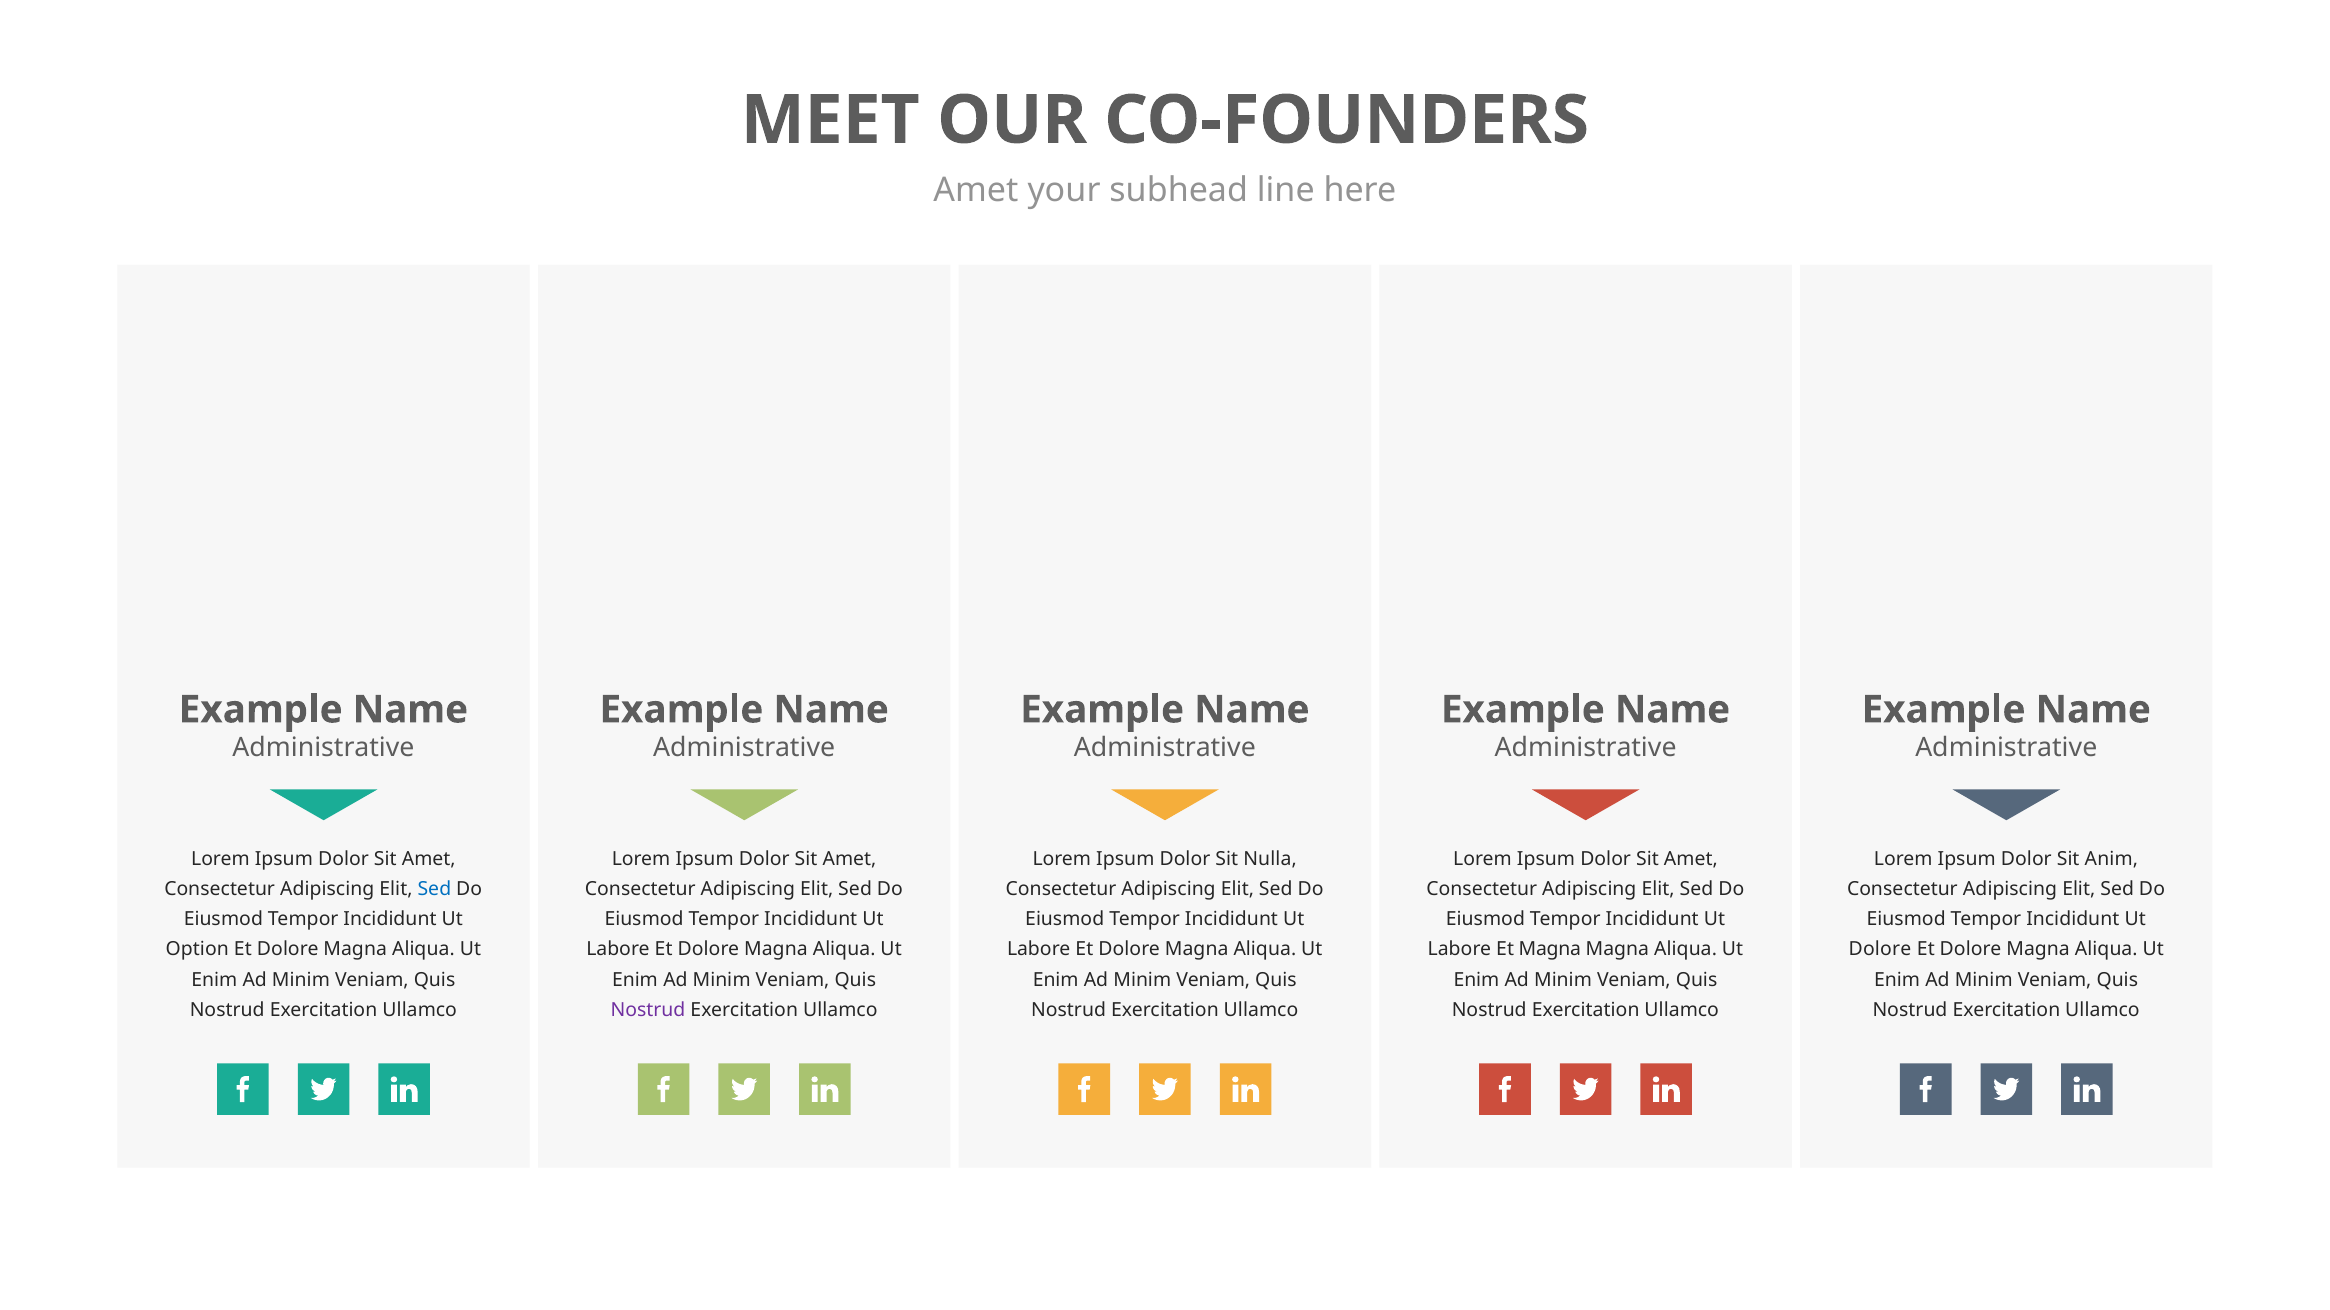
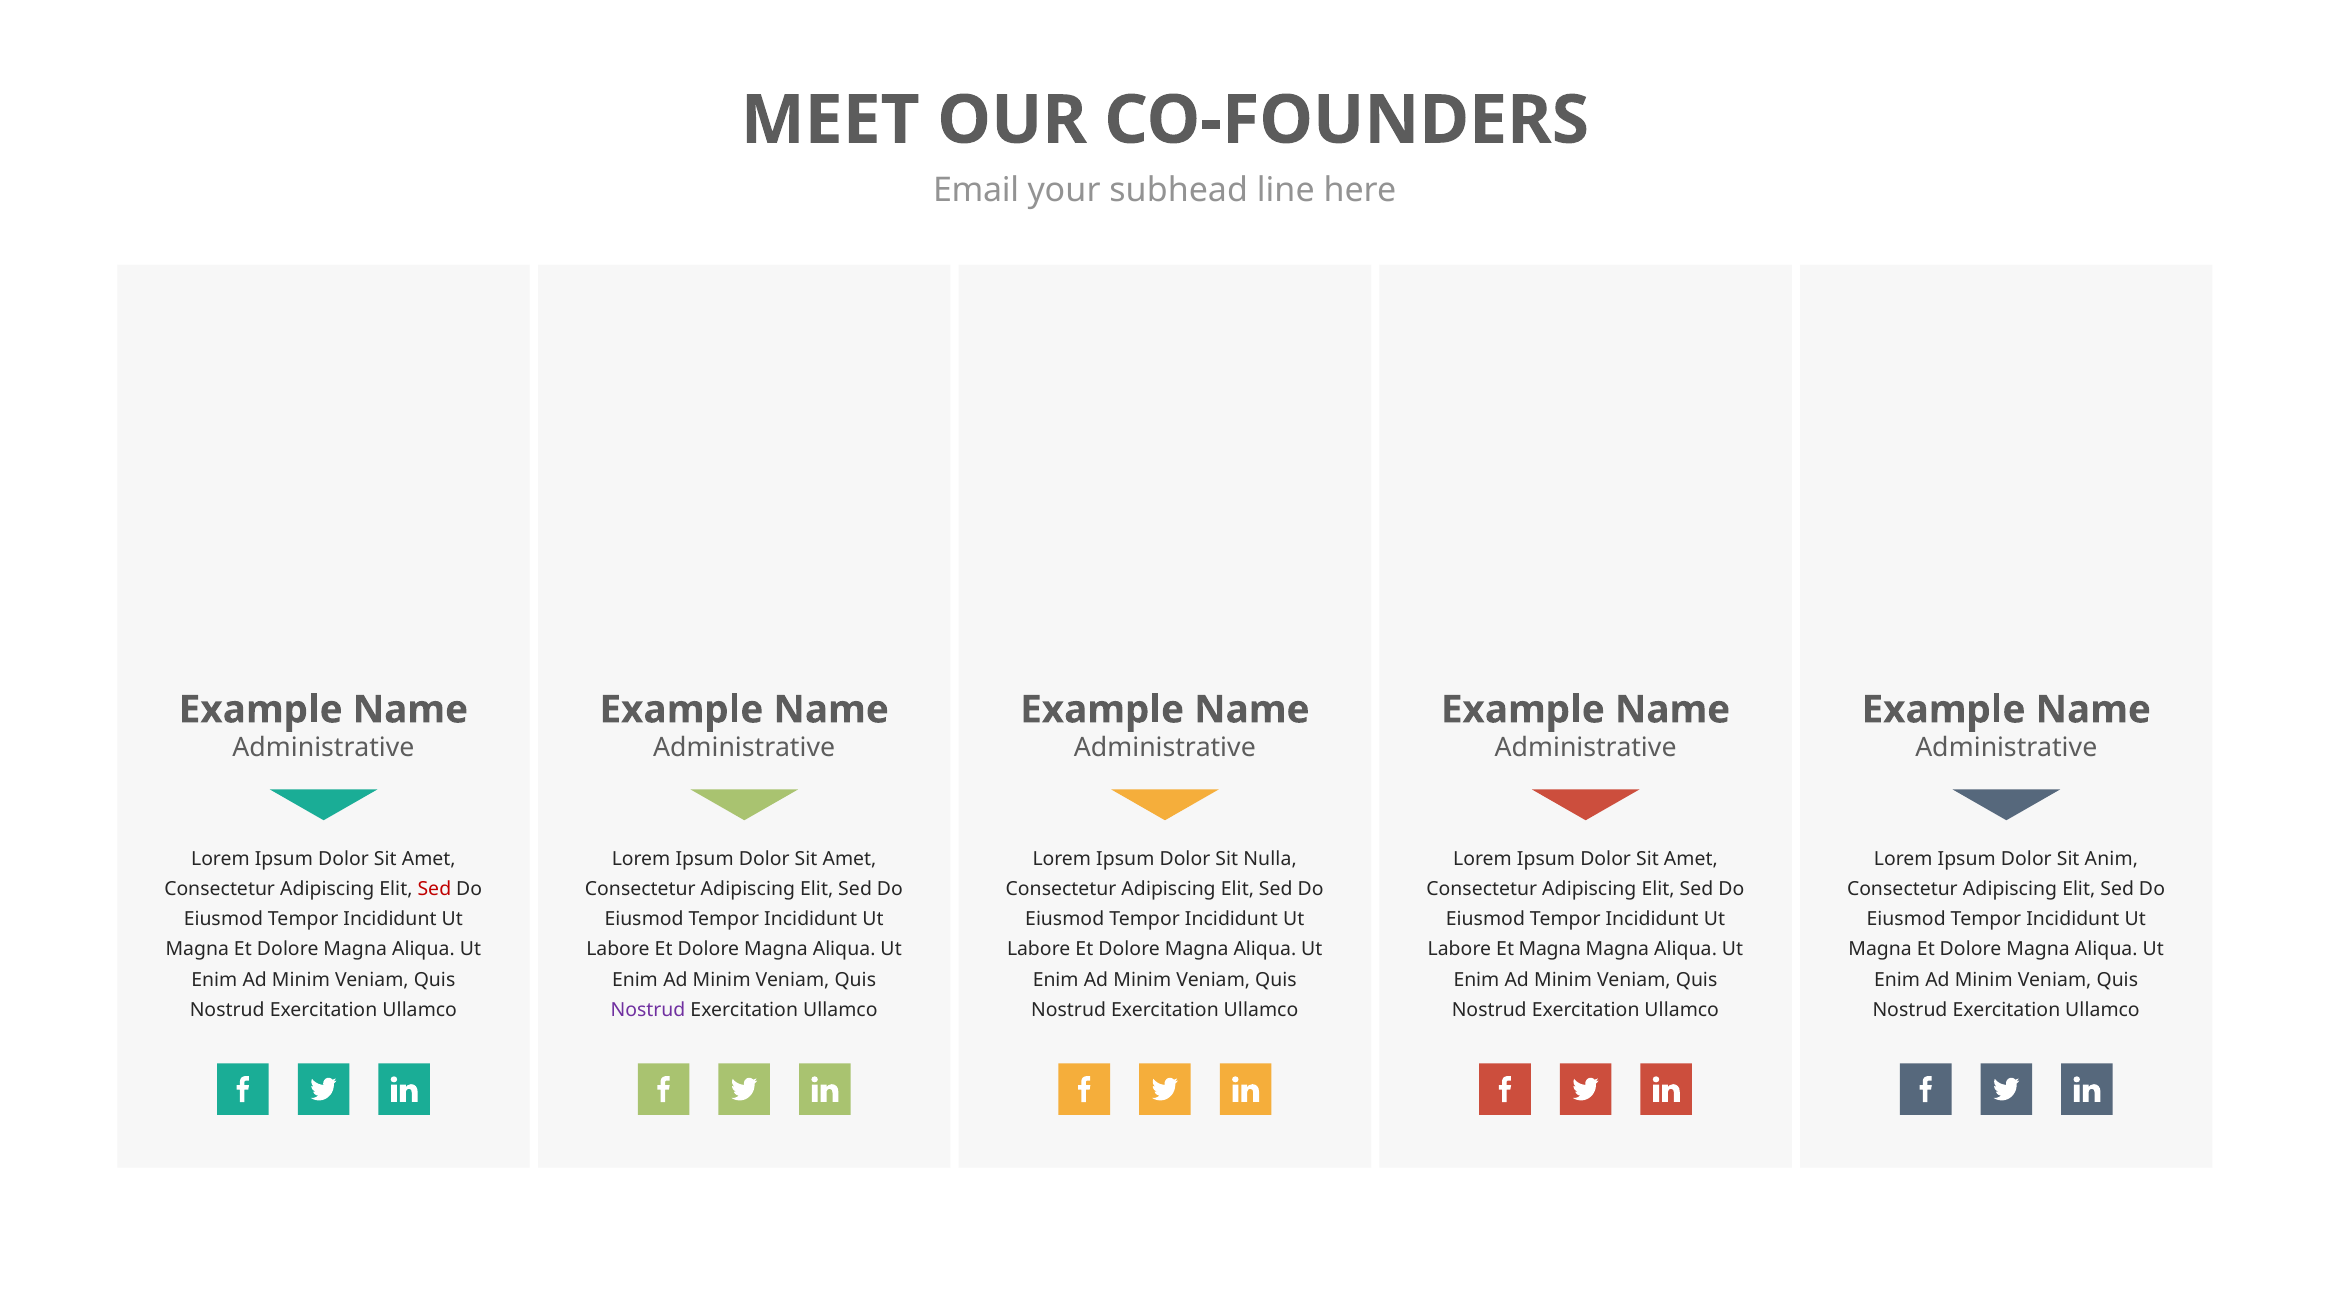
Amet: Amet -> Email (976, 191)
Sed colour: blue -> red (434, 890)
Option: Option -> Magna (197, 950)
Dolore: Dolore -> Magna (1880, 950)
